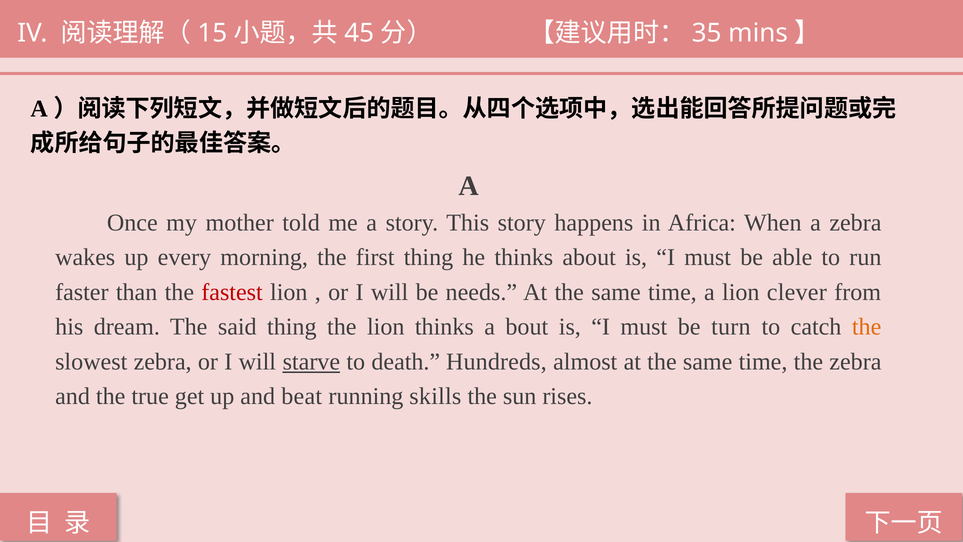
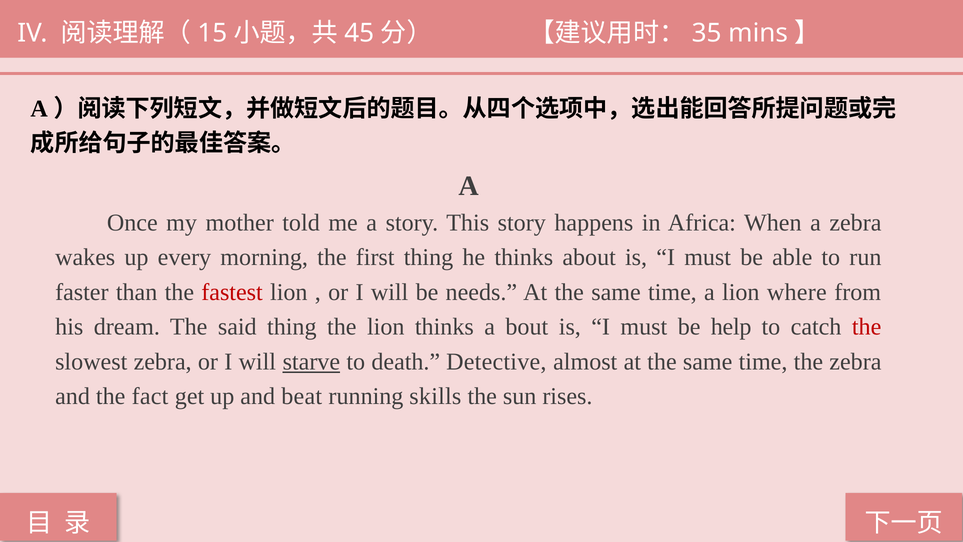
clever: clever -> where (797, 292)
turn: turn -> help (731, 327)
the colour: orange -> red (867, 327)
Hundreds: Hundreds -> Detective (496, 361)
true: true -> fact (150, 396)
